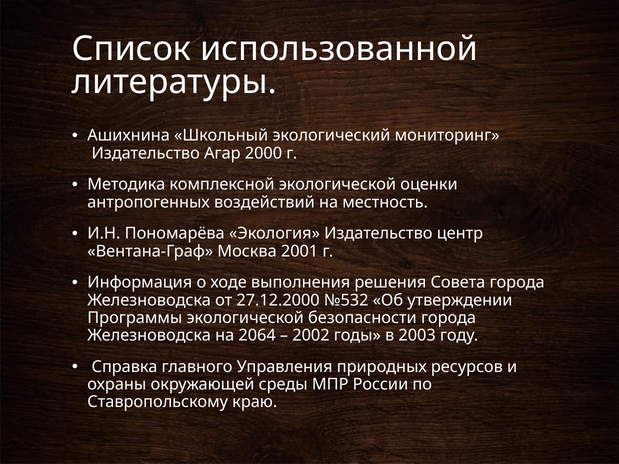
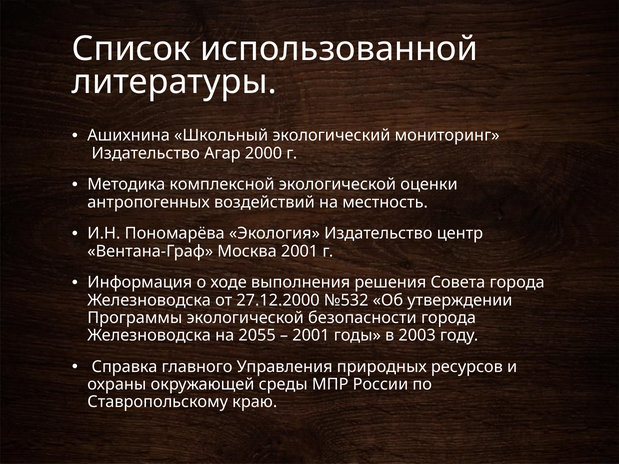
2064: 2064 -> 2055 (257, 336)
2002: 2002 -> 2001 (311, 336)
